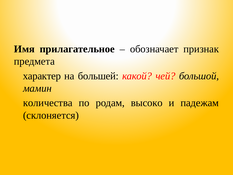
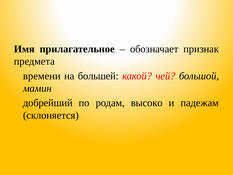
характер: характер -> времени (42, 76)
количества: количества -> добрейший (48, 103)
